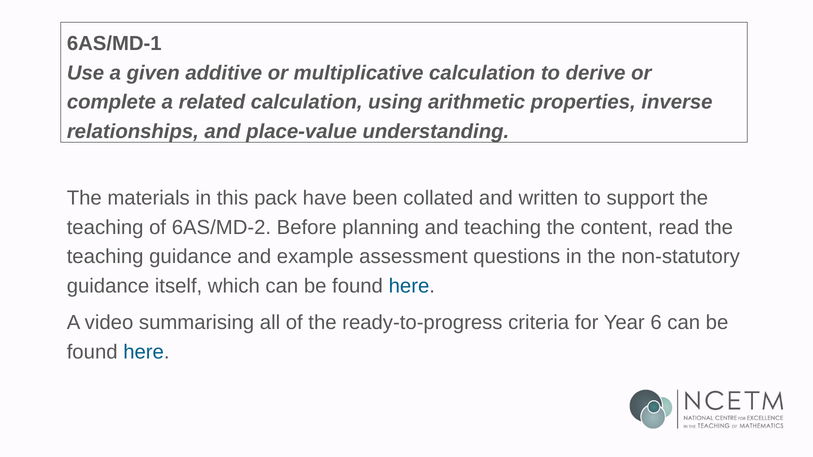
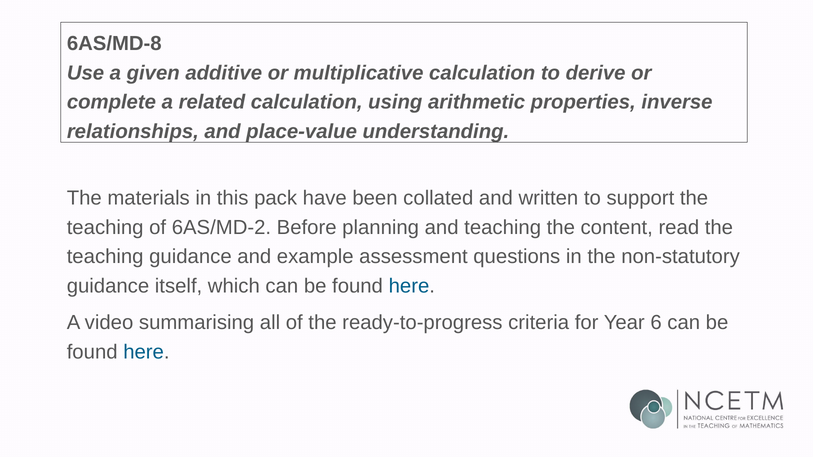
6AS/MD-1: 6AS/MD-1 -> 6AS/MD-8 (114, 44)
